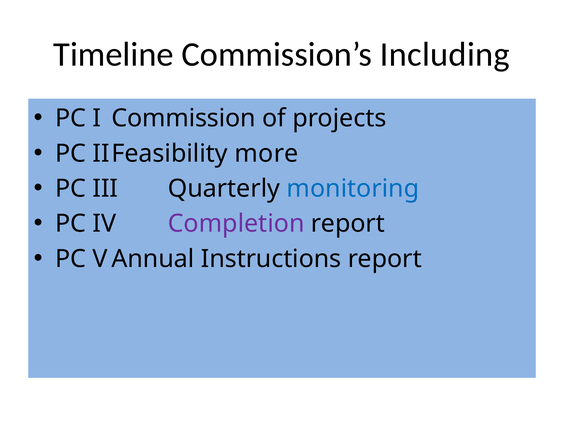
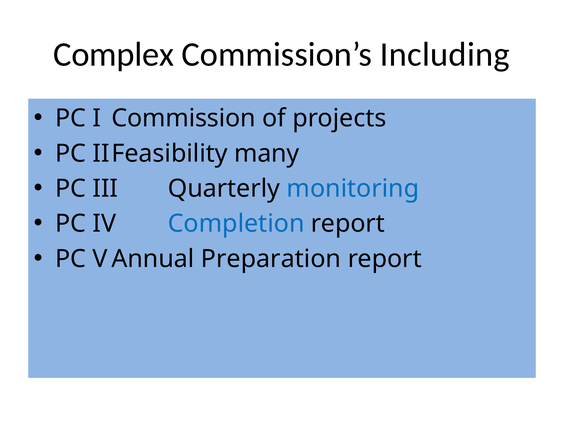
Timeline: Timeline -> Complex (114, 55)
more: more -> many (267, 153)
Completion colour: purple -> blue (236, 224)
Instructions: Instructions -> Preparation (271, 259)
